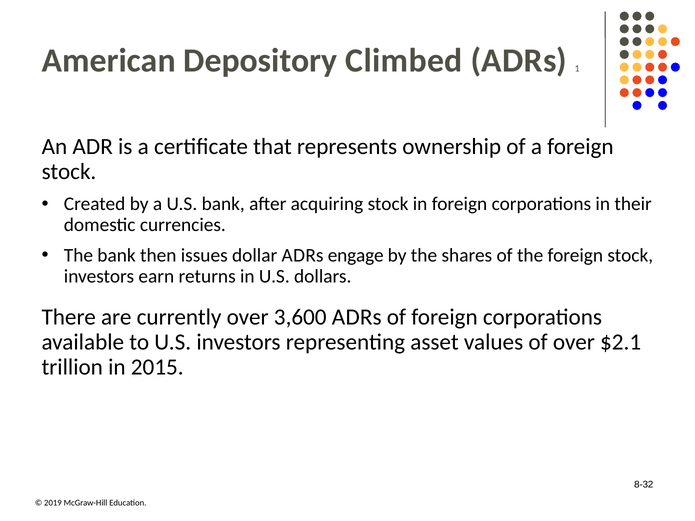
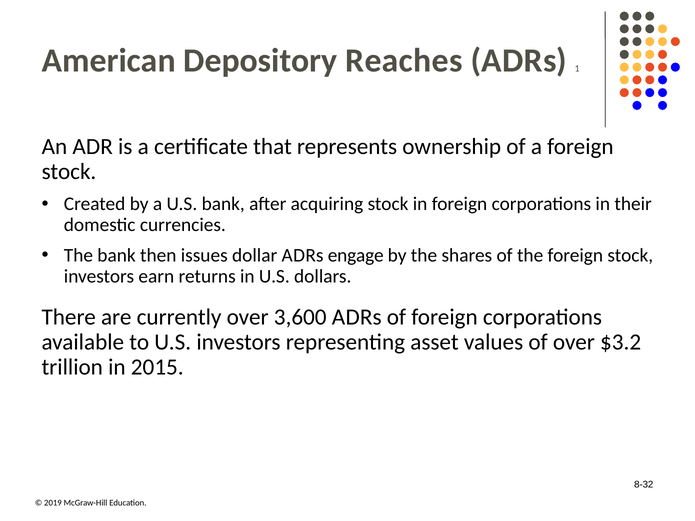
Climbed: Climbed -> Reaches (404, 61)
$2.1: $2.1 -> $3.2 (621, 342)
